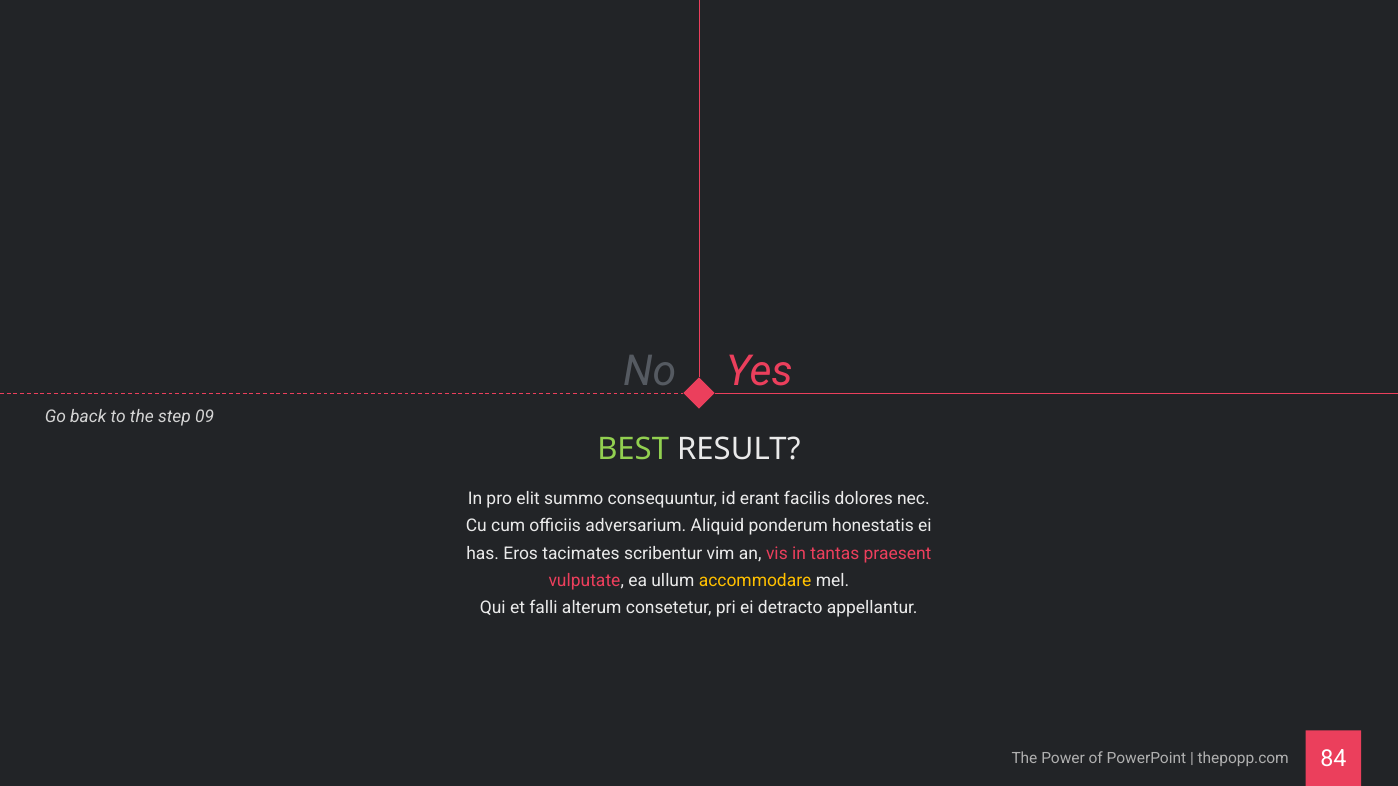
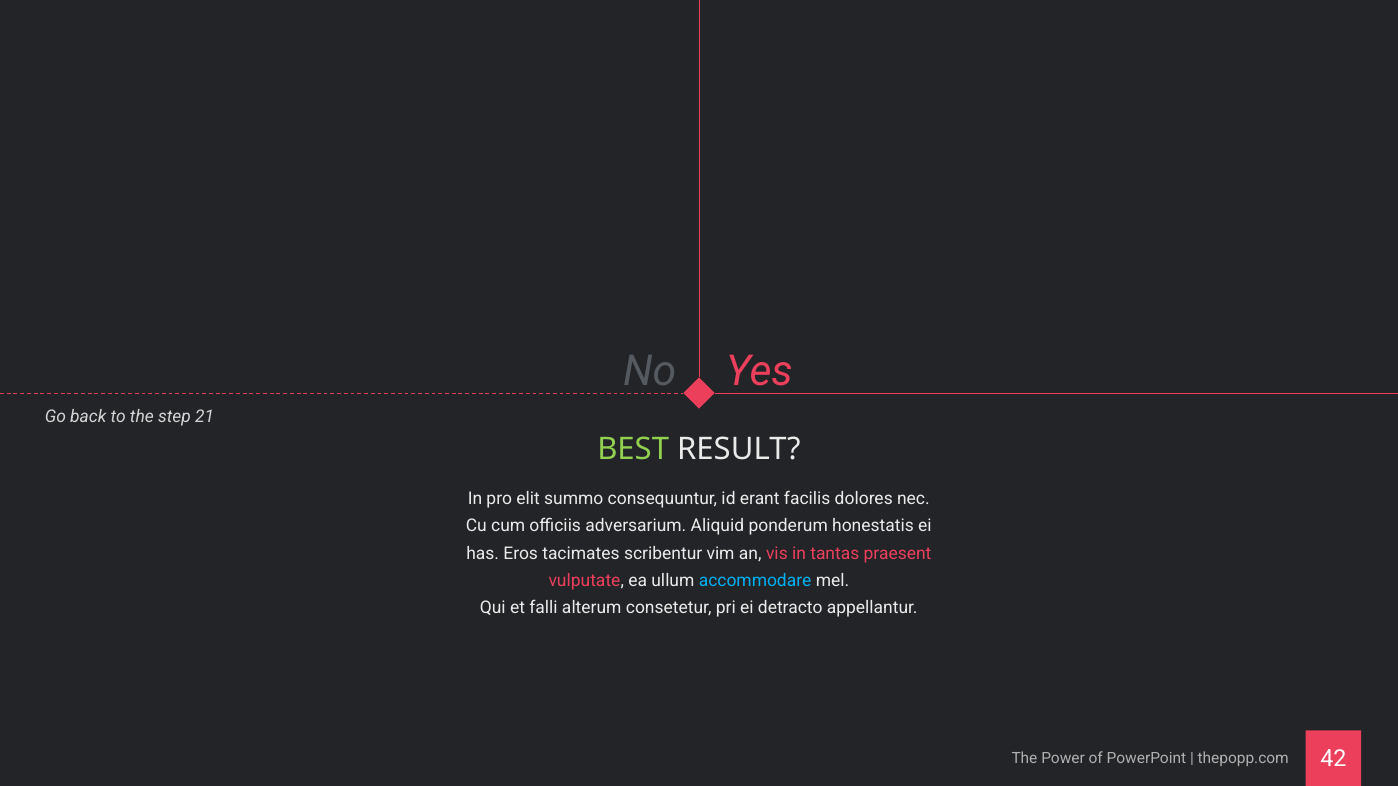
09: 09 -> 21 (205, 417)
accommodare colour: yellow -> light blue (755, 581)
84: 84 -> 42 (1333, 759)
